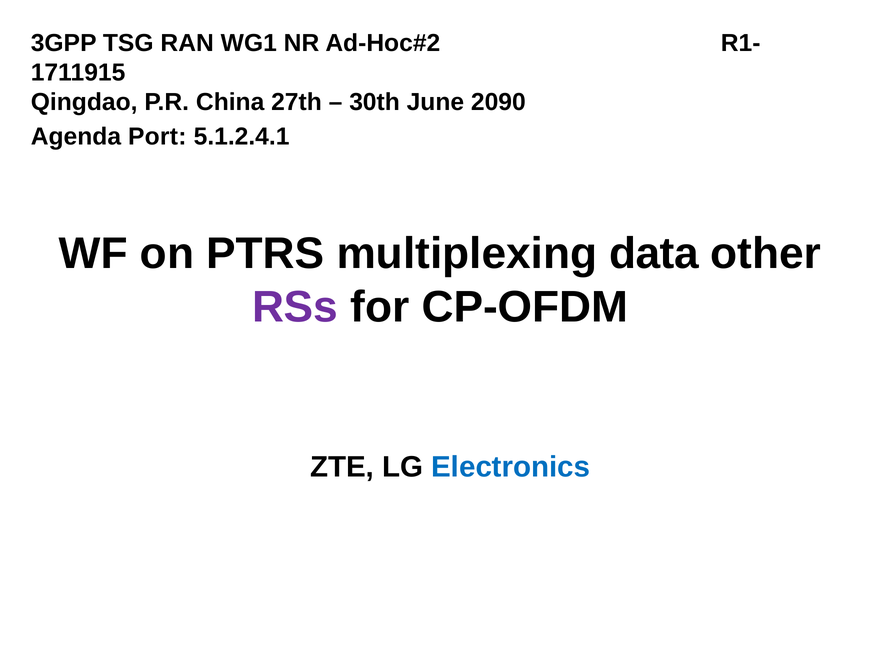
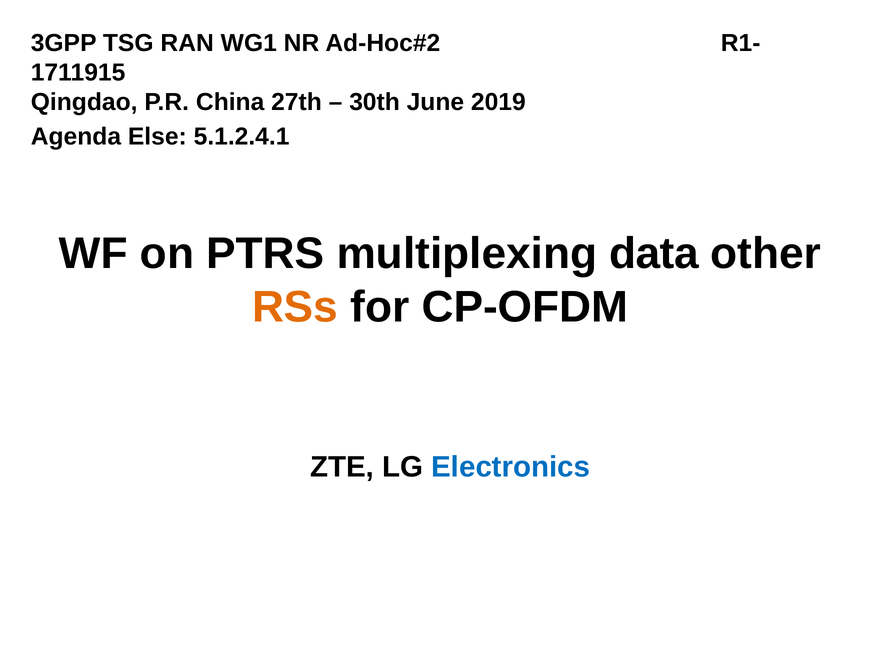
2090: 2090 -> 2019 (498, 102)
Port: Port -> Else (157, 137)
RSs colour: purple -> orange (295, 307)
